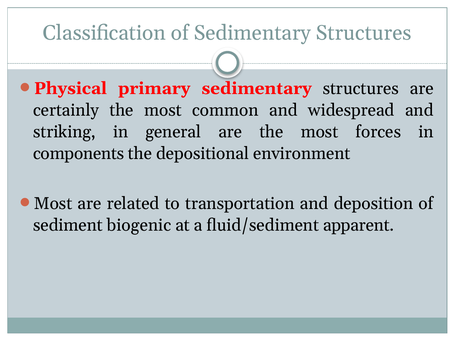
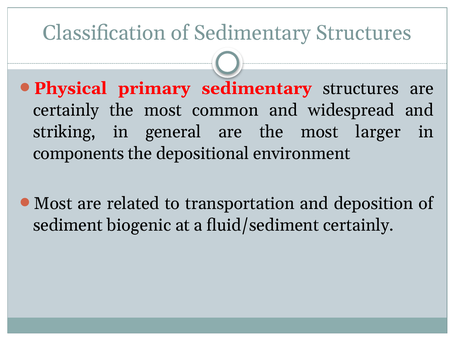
forces: forces -> larger (378, 132)
fluid/sediment apparent: apparent -> certainly (358, 225)
